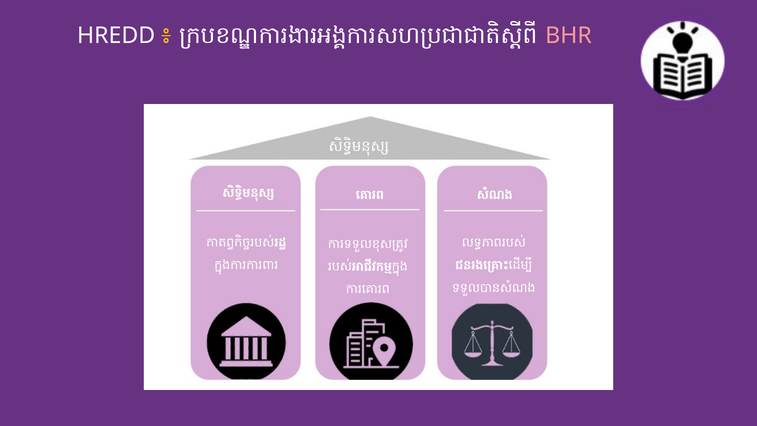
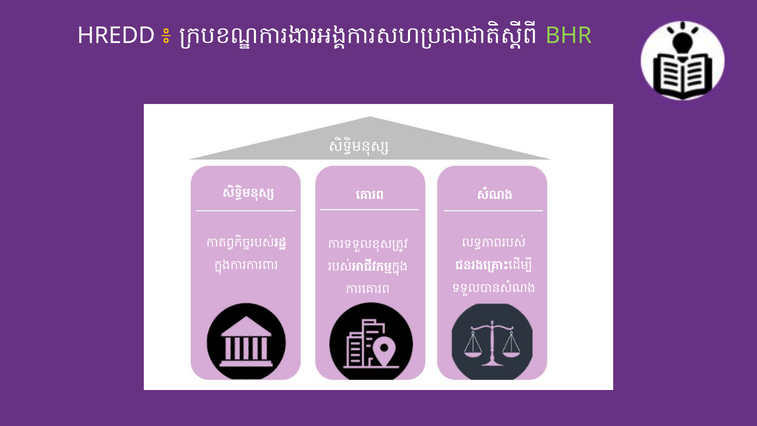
BHR colour: pink -> light green (569, 35)
